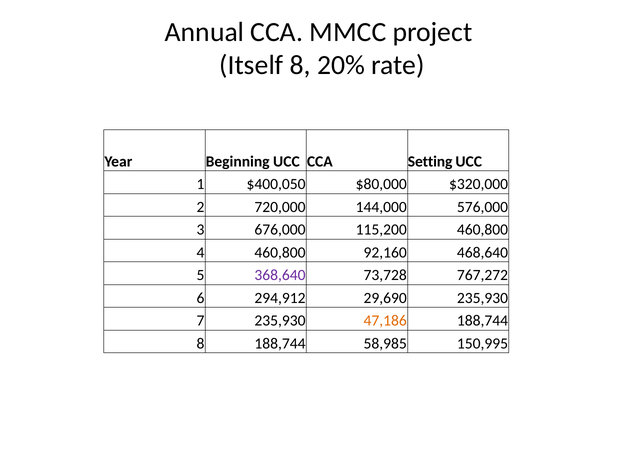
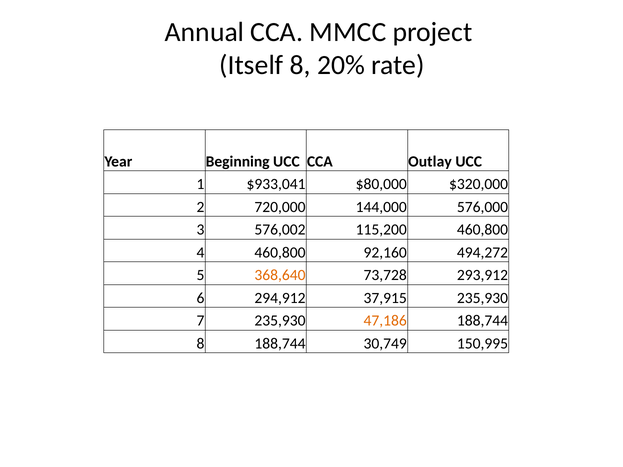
Setting: Setting -> Outlay (430, 162)
$400,050: $400,050 -> $933,041 (276, 184)
676,000: 676,000 -> 576,002 (280, 230)
468,640: 468,640 -> 494,272 (482, 253)
368,640 colour: purple -> orange (280, 275)
767,272: 767,272 -> 293,912 (482, 275)
29,690: 29,690 -> 37,915 (385, 298)
58,985: 58,985 -> 30,749 (385, 344)
